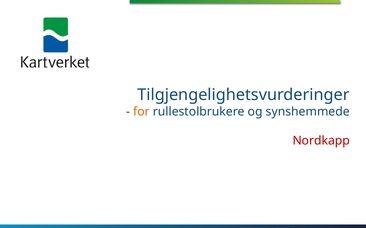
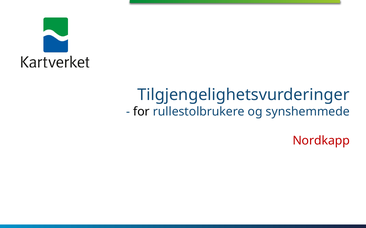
for colour: orange -> black (141, 112)
